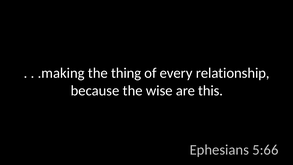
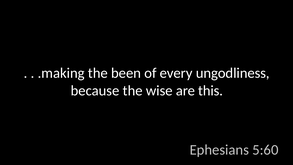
thing: thing -> been (126, 73)
relationship: relationship -> ungodliness (233, 73)
5:66: 5:66 -> 5:60 (265, 150)
